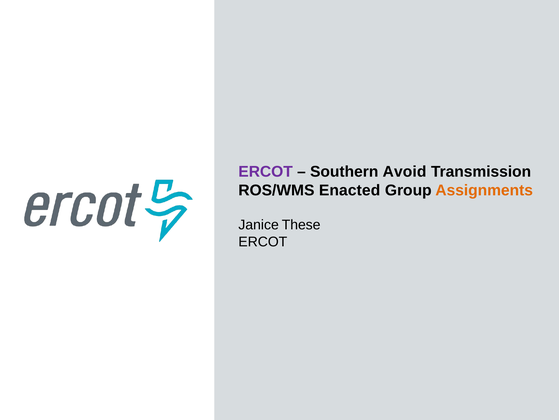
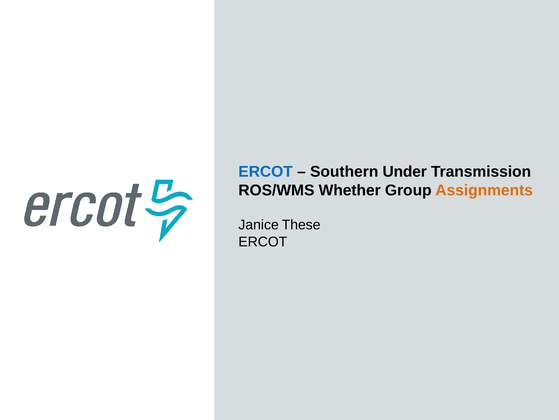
ERCOT colour: purple -> blue (266, 172)
Avoid: Avoid -> Under (405, 172)
Enacted: Enacted -> Whether (350, 190)
